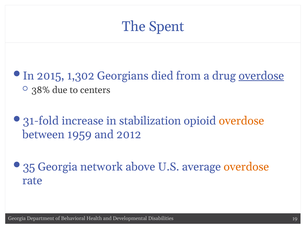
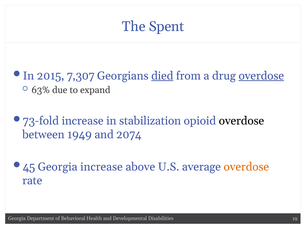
1,302: 1,302 -> 7,307 (81, 76)
died underline: none -> present (162, 76)
38%: 38% -> 63% (41, 90)
centers: centers -> expand (95, 90)
31-fold: 31-fold -> 73-fold (41, 121)
overdose colour: orange -> black (241, 121)
1959: 1959 -> 1949 (79, 135)
2012: 2012 -> 2074 (129, 135)
35: 35 -> 45 (29, 167)
Georgia network: network -> increase (101, 167)
